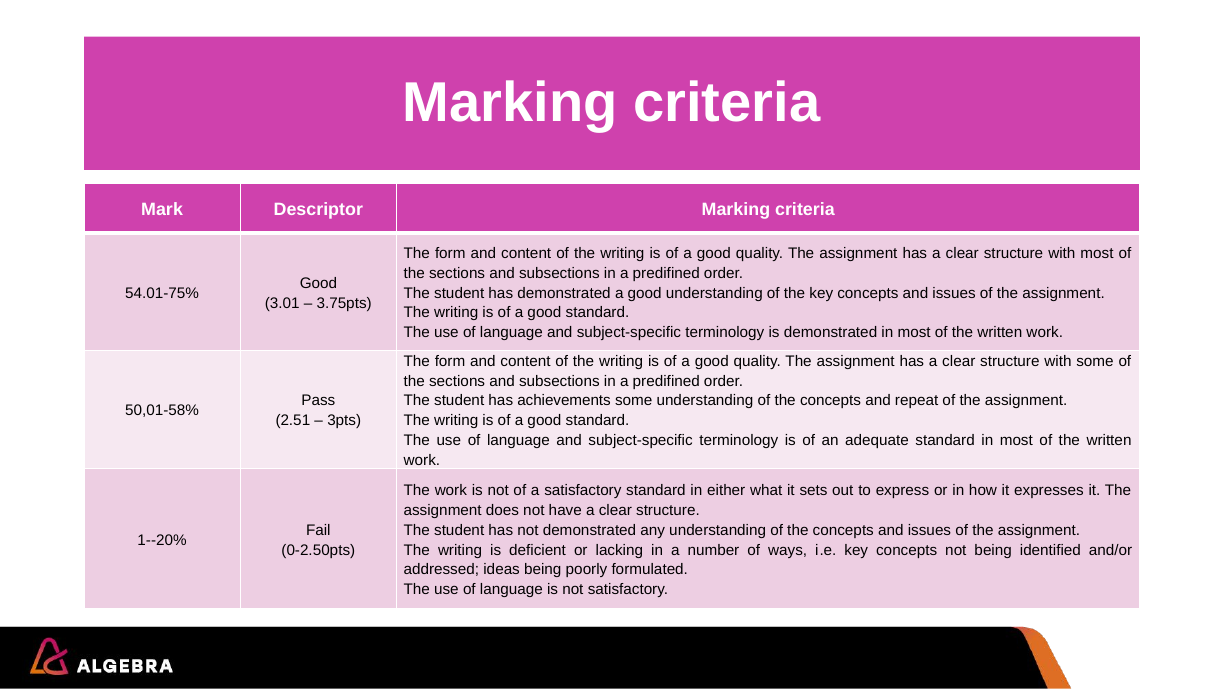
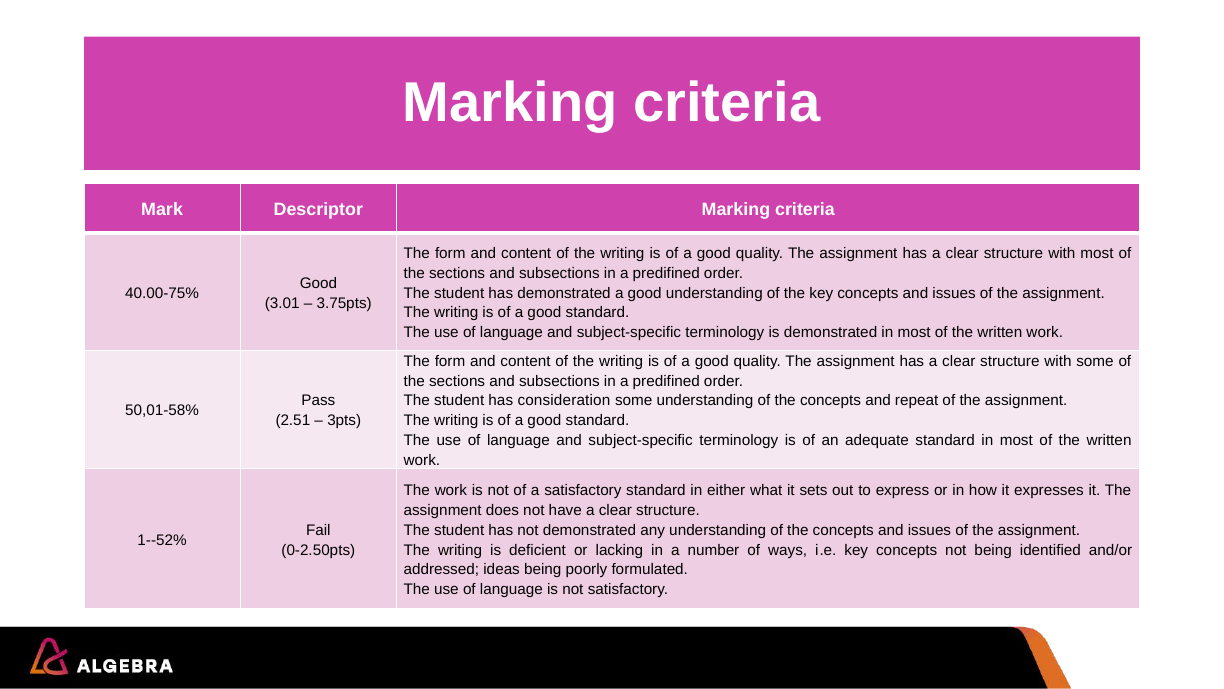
54.01-75%: 54.01-75% -> 40.00-75% (162, 293)
achievements: achievements -> consideration (564, 401)
1--20%: 1--20% -> 1--52% (162, 540)
